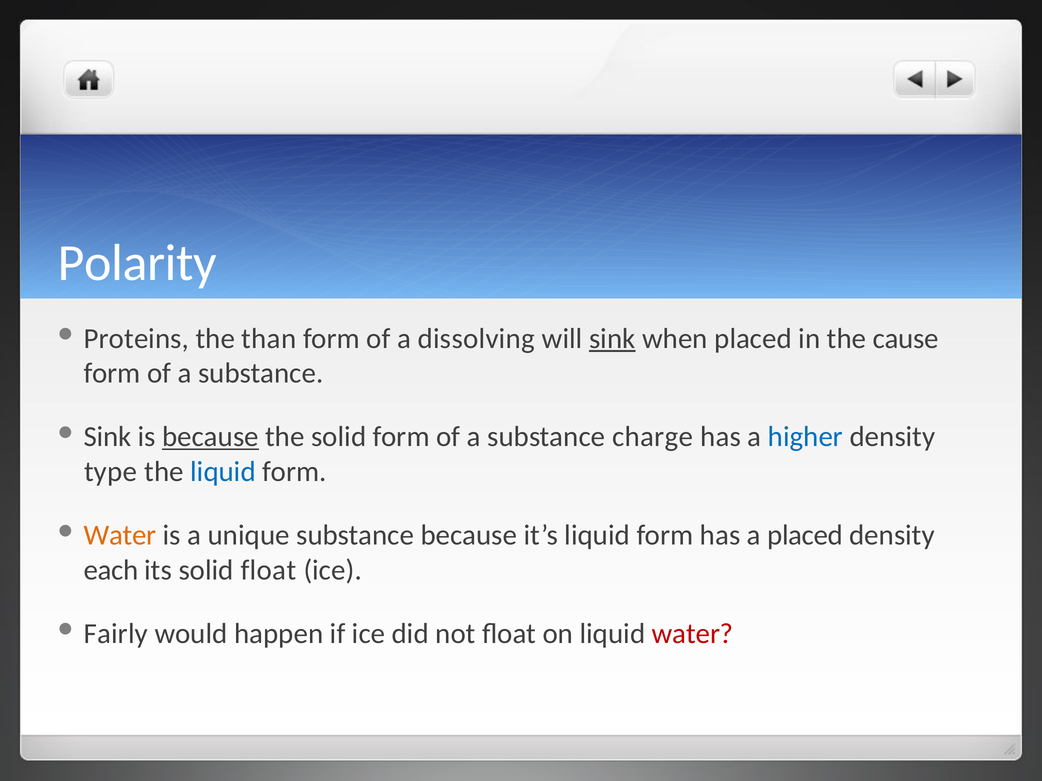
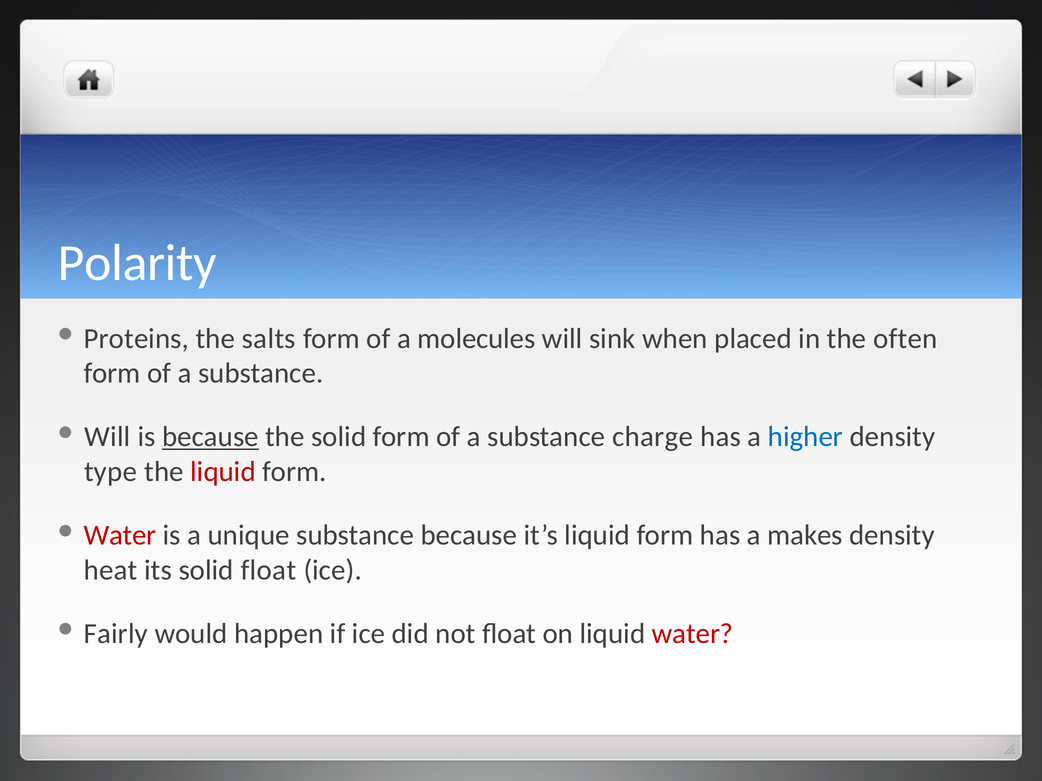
than: than -> salts (269, 339)
dissolving: dissolving -> molecules (476, 339)
sink underline: present -> none (612, 339)
cause: cause -> often (905, 339)
Sink: Sink -> Will (107, 437)
liquid colour: blue -> red (223, 472)
Water colour: orange -> red (120, 536)
a placed: placed -> makes (805, 536)
each: each -> heat (111, 570)
